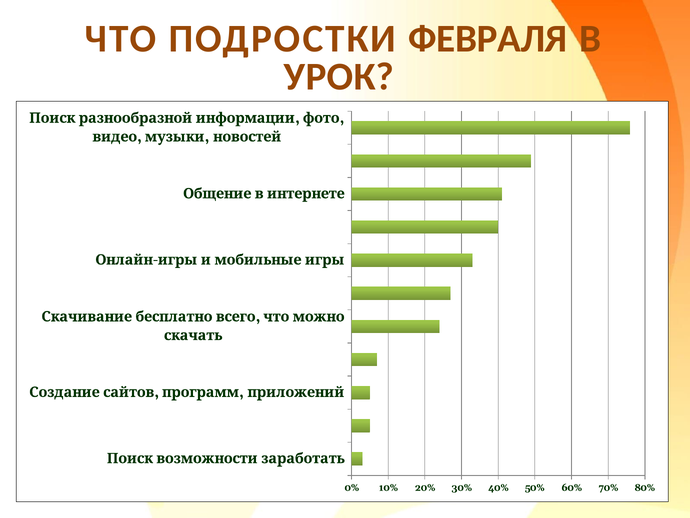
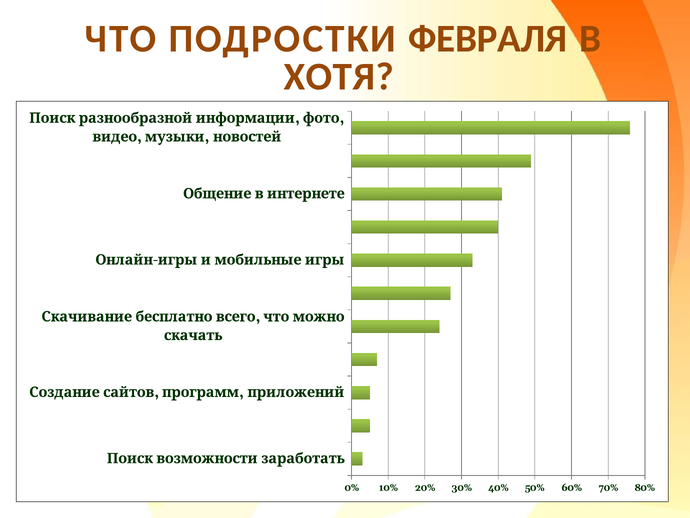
УРОК: УРОК -> ХОТЯ (339, 77)
